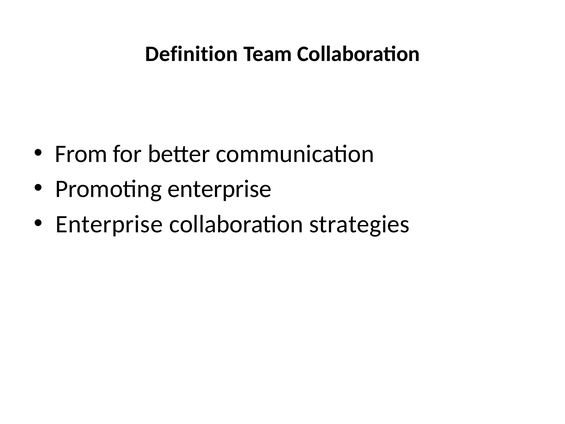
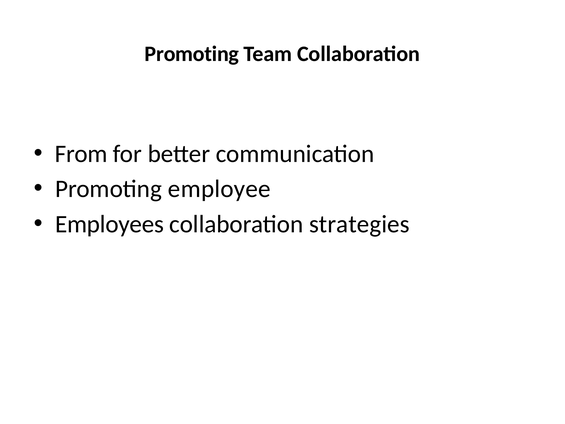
Definition: Definition -> Promoting (192, 54)
Promoting enterprise: enterprise -> employee (219, 189)
Enterprise: Enterprise -> Employees (109, 224)
